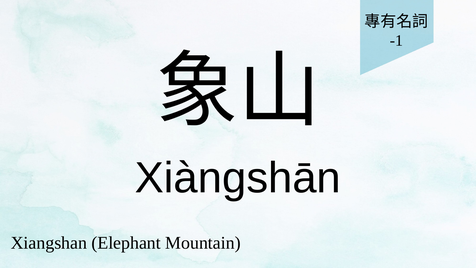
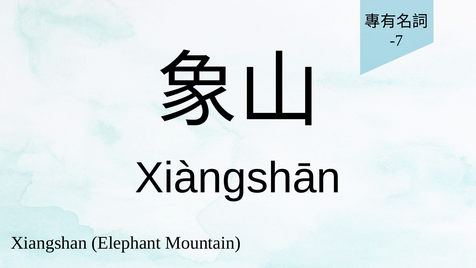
-1: -1 -> -7 (396, 41)
